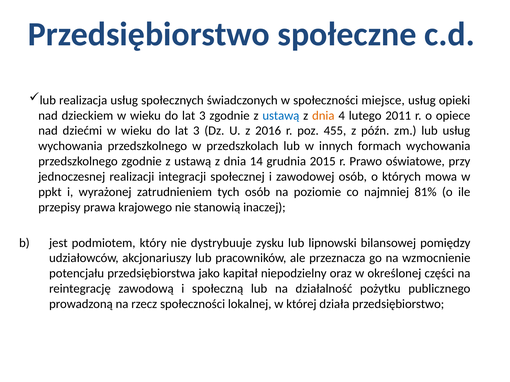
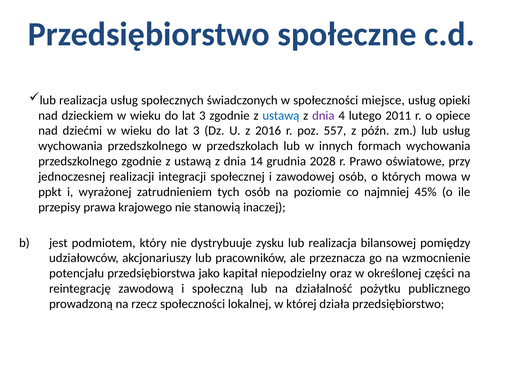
dnia colour: orange -> purple (323, 116)
455: 455 -> 557 (335, 131)
2015: 2015 -> 2028 (323, 162)
81%: 81% -> 45% (426, 192)
zysku lub lipnowski: lipnowski -> realizacja (333, 243)
